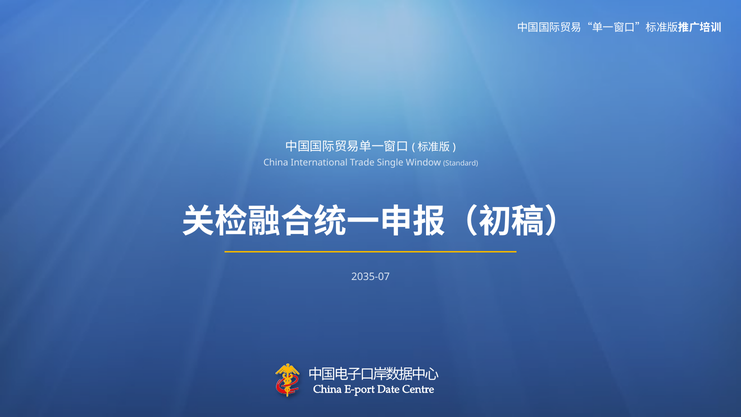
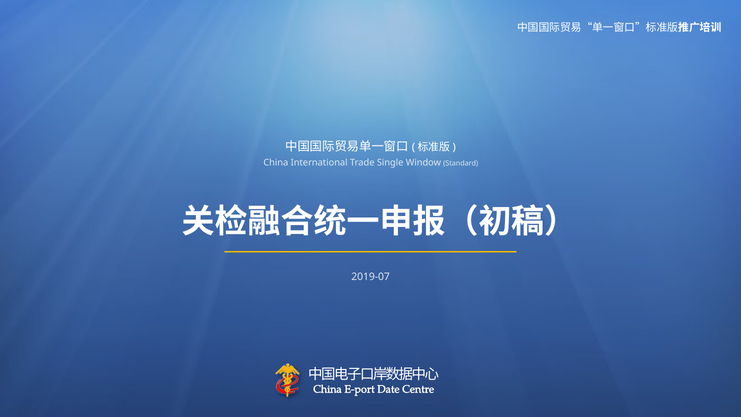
2035-07: 2035-07 -> 2019-07 (371, 277)
